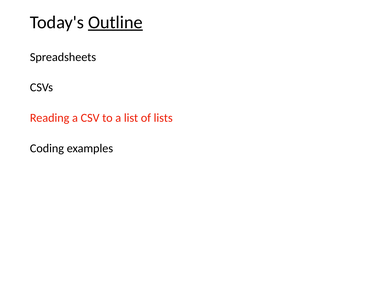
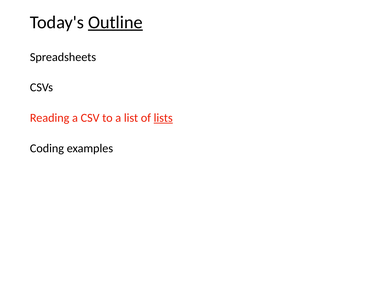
lists underline: none -> present (163, 118)
